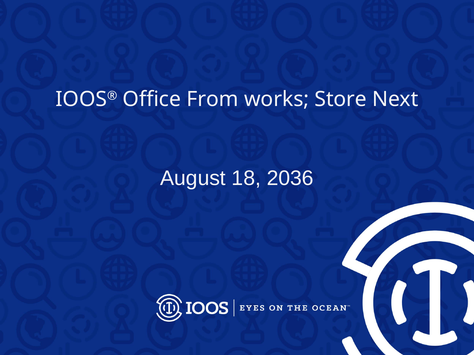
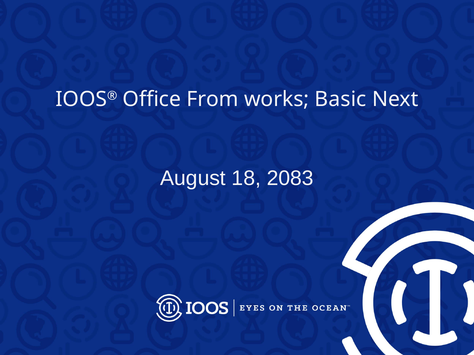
Store: Store -> Basic (341, 99)
2036: 2036 -> 2083 (290, 178)
